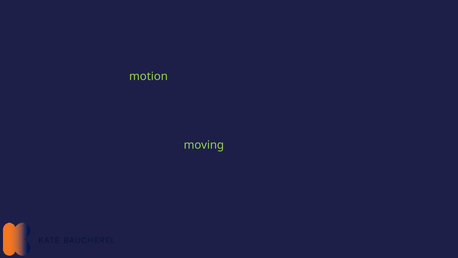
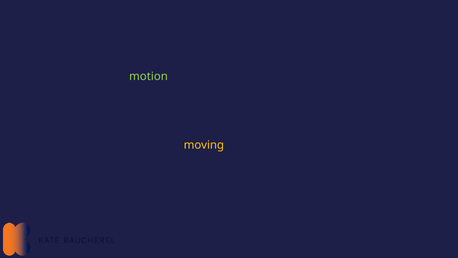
moving colour: light green -> yellow (204, 145)
